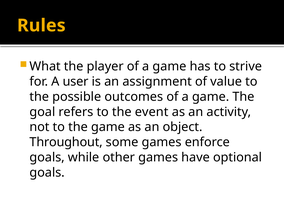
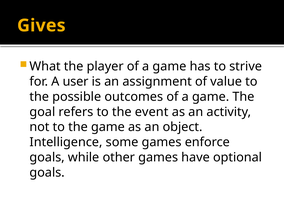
Rules: Rules -> Gives (41, 26)
Throughout: Throughout -> Intelligence (66, 142)
